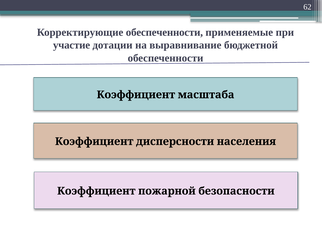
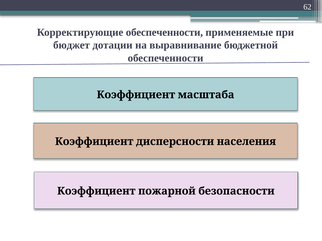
участие: участие -> бюджет (72, 45)
